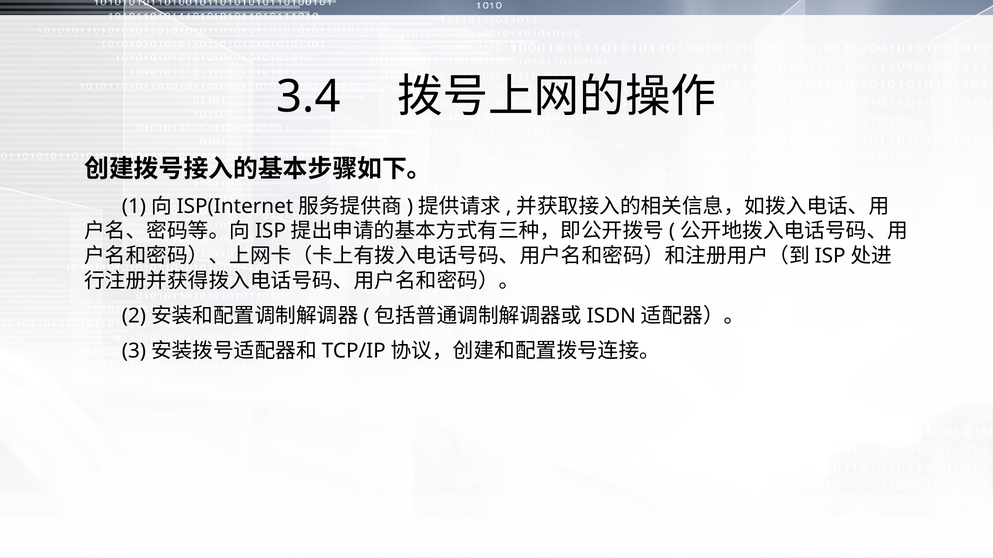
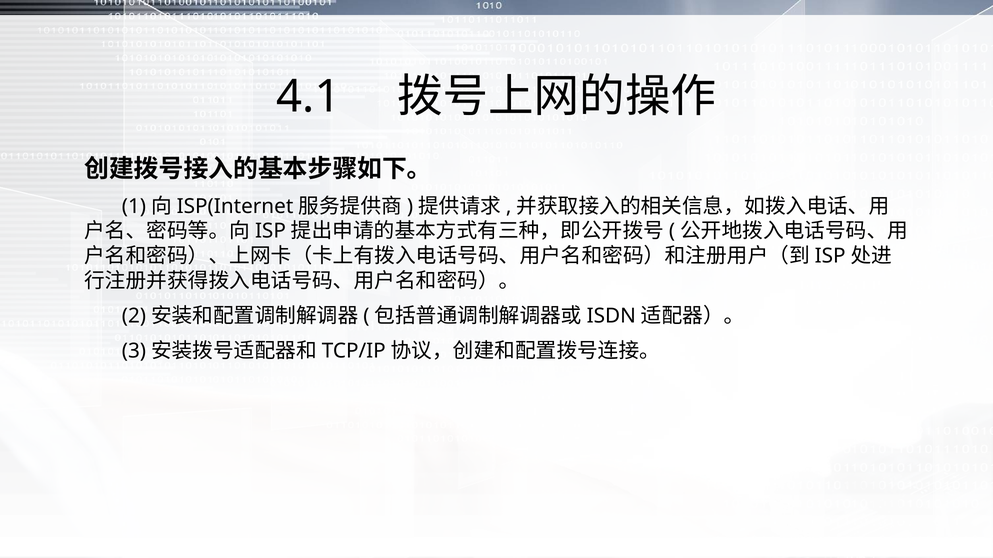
3.4: 3.4 -> 4.1 (309, 97)
